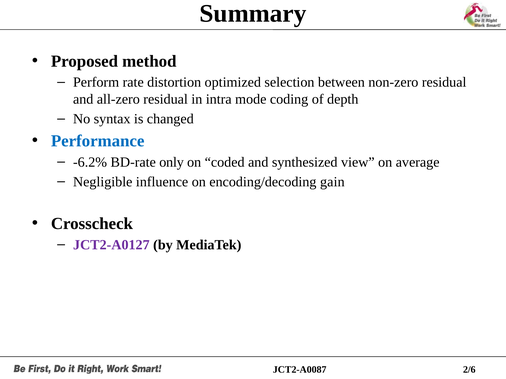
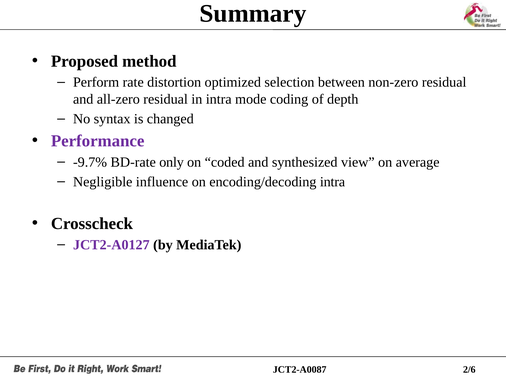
Performance colour: blue -> purple (98, 141)
-6.2%: -6.2% -> -9.7% (90, 162)
encoding/decoding gain: gain -> intra (333, 182)
